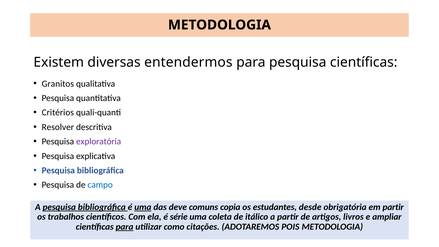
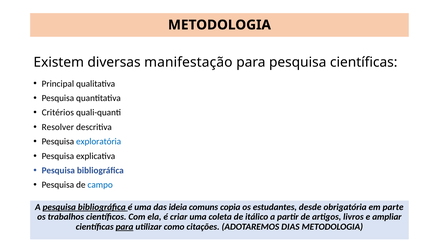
entendermos: entendermos -> manifestação (188, 62)
Granitos: Granitos -> Principal (58, 84)
exploratória colour: purple -> blue (99, 142)
uma underline: present -> none (143, 207)
deve: deve -> ideia (178, 207)
em partir: partir -> parte (393, 207)
série: série -> criar (179, 217)
POIS: POIS -> DIAS (290, 227)
